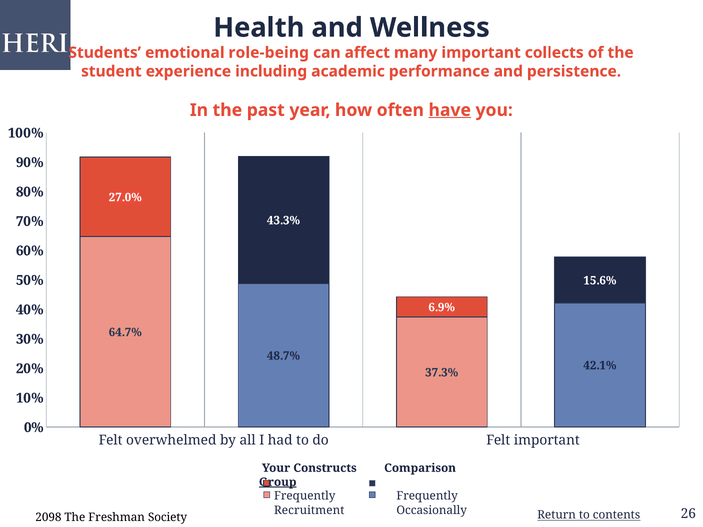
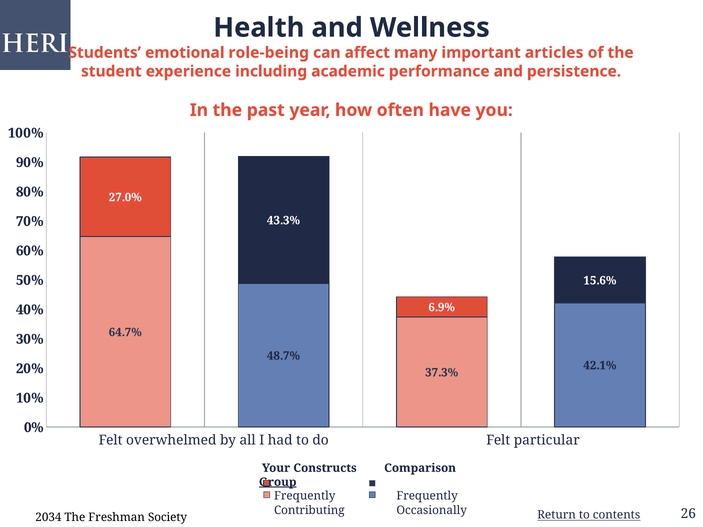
collects: collects -> articles (554, 53)
have underline: present -> none (450, 110)
Felt important: important -> particular (547, 440)
Recruitment: Recruitment -> Contributing (309, 510)
2098: 2098 -> 2034 (48, 518)
